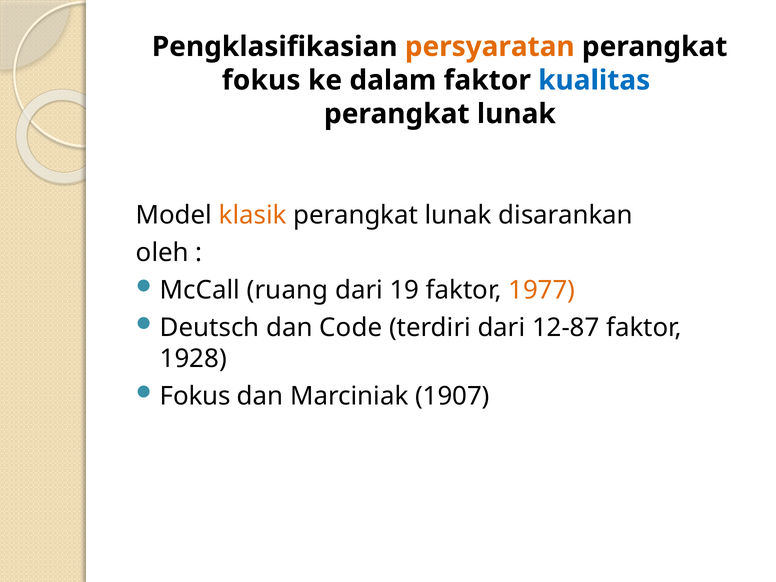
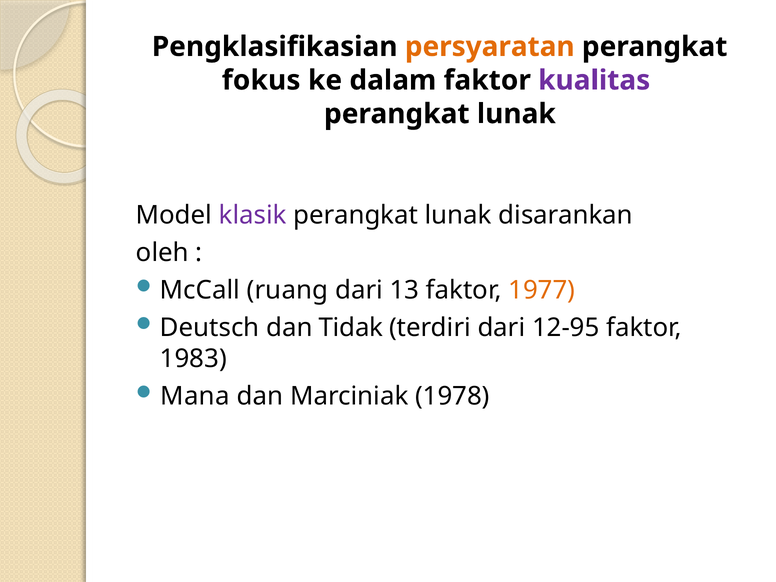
kualitas colour: blue -> purple (594, 80)
klasik colour: orange -> purple (253, 215)
19: 19 -> 13 (404, 290)
Code: Code -> Tidak (351, 328)
12-87: 12-87 -> 12-95 (566, 328)
1928: 1928 -> 1983 (193, 359)
Fokus: Fokus -> Mana (195, 396)
1907: 1907 -> 1978 (452, 396)
